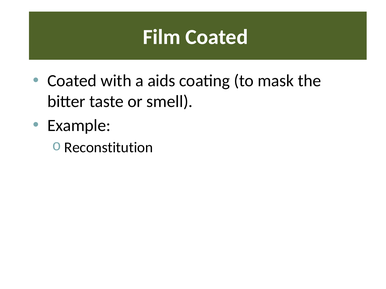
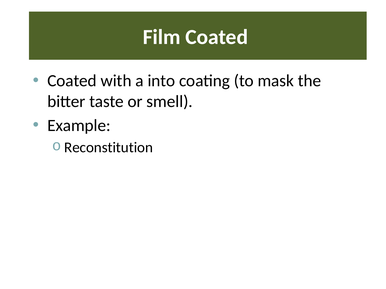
aids: aids -> into (161, 81)
